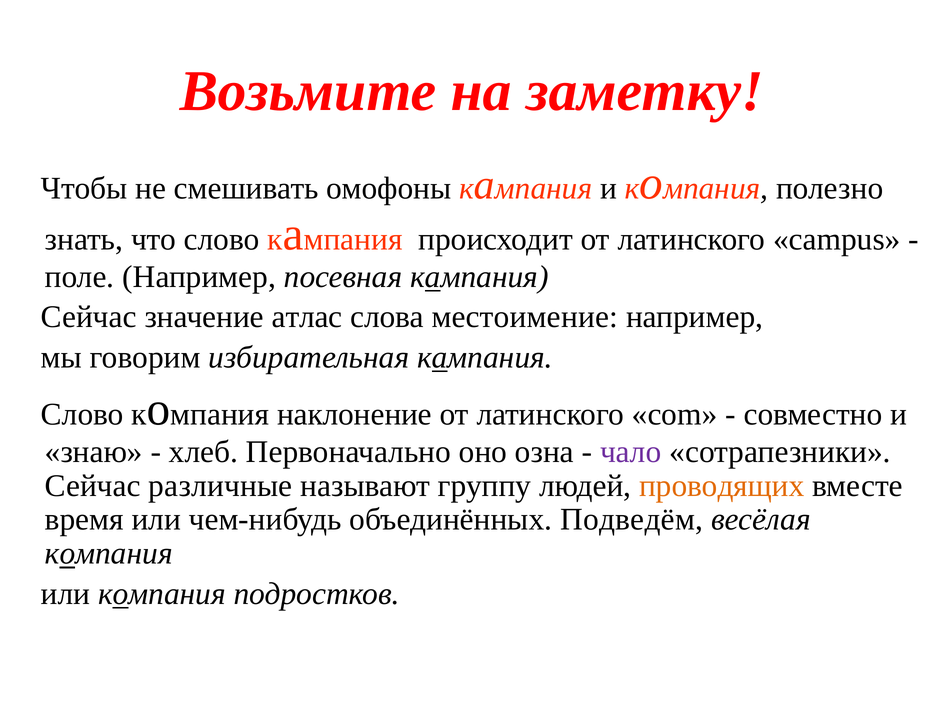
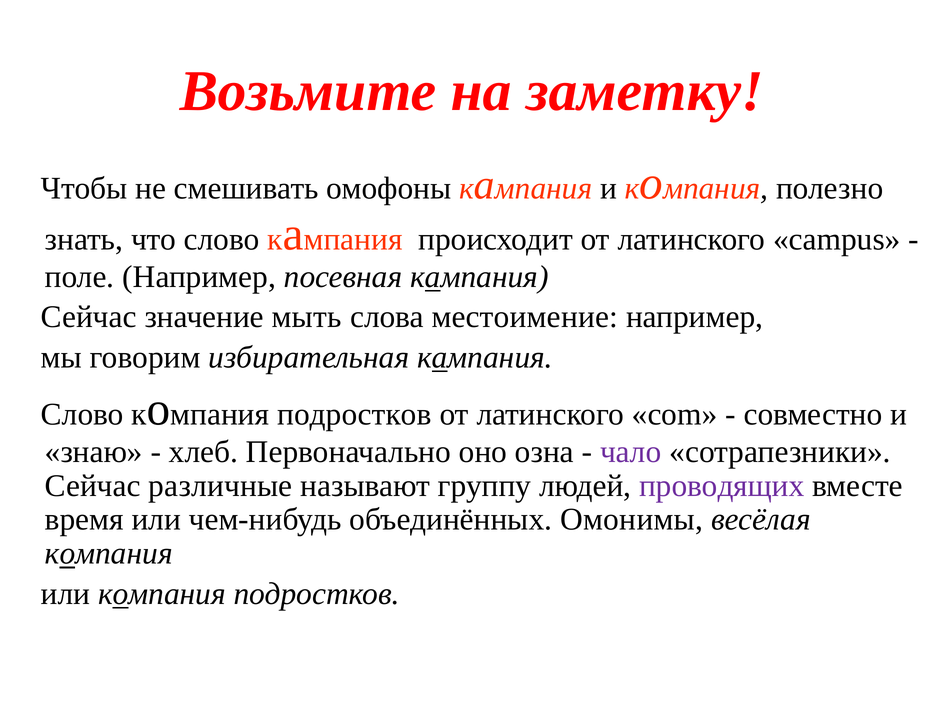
атлас: атлас -> мыть (307, 317)
наклонение: наклонение -> подростков (354, 414)
проводящих colour: orange -> purple (722, 486)
Подведём: Подведём -> Омонимы (632, 520)
